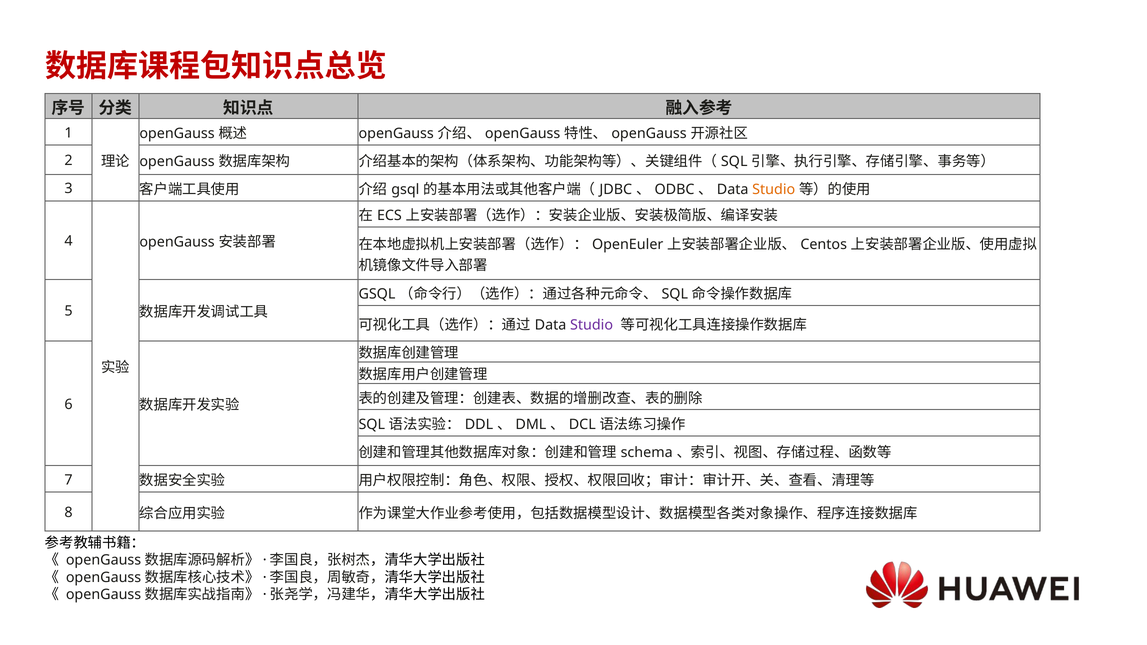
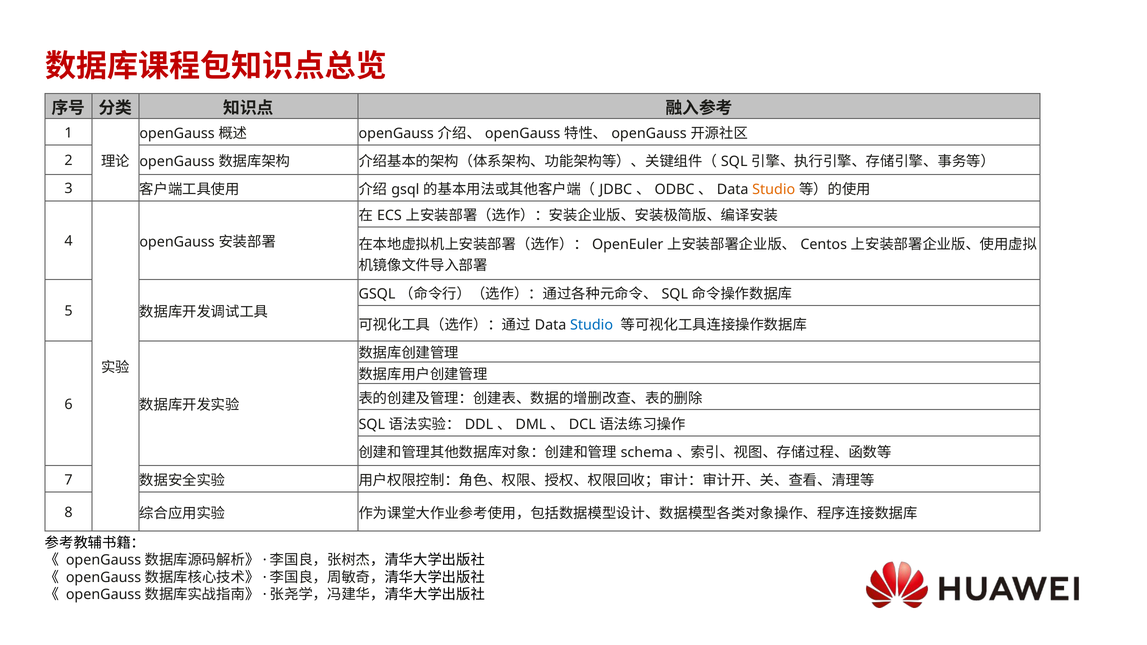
Studio colour: purple -> blue (592, 325)
